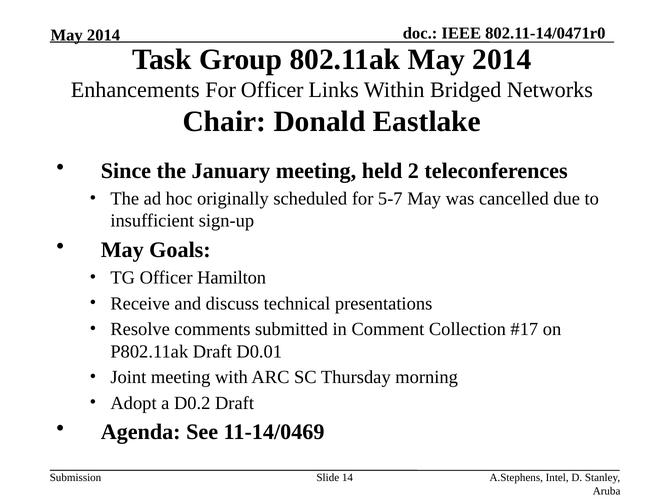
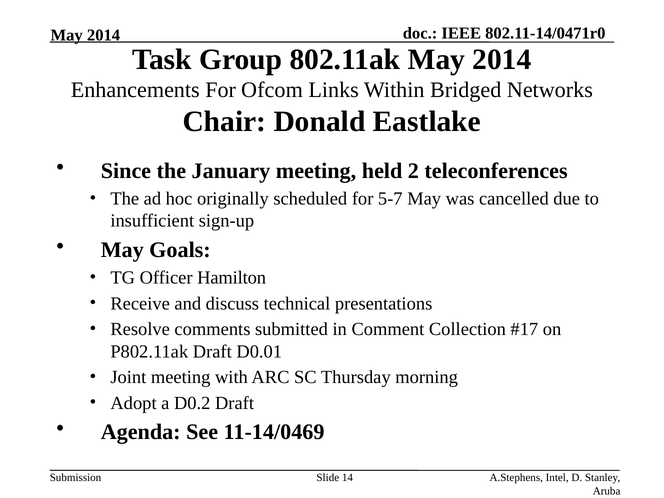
For Officer: Officer -> Ofcom (272, 90)
